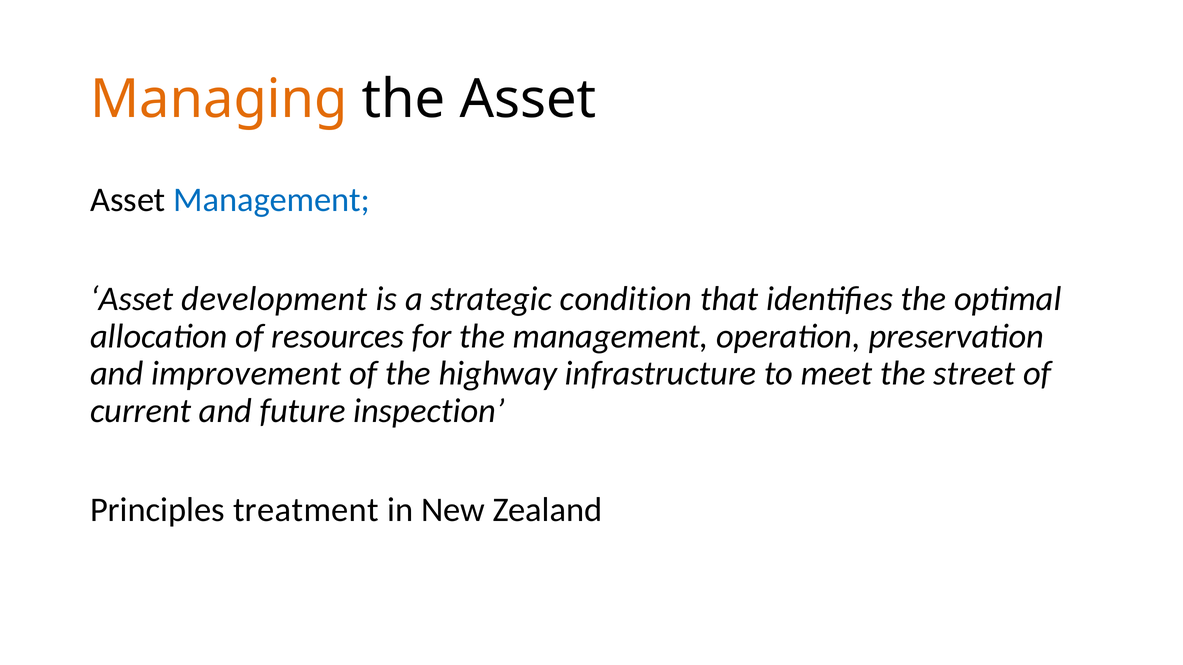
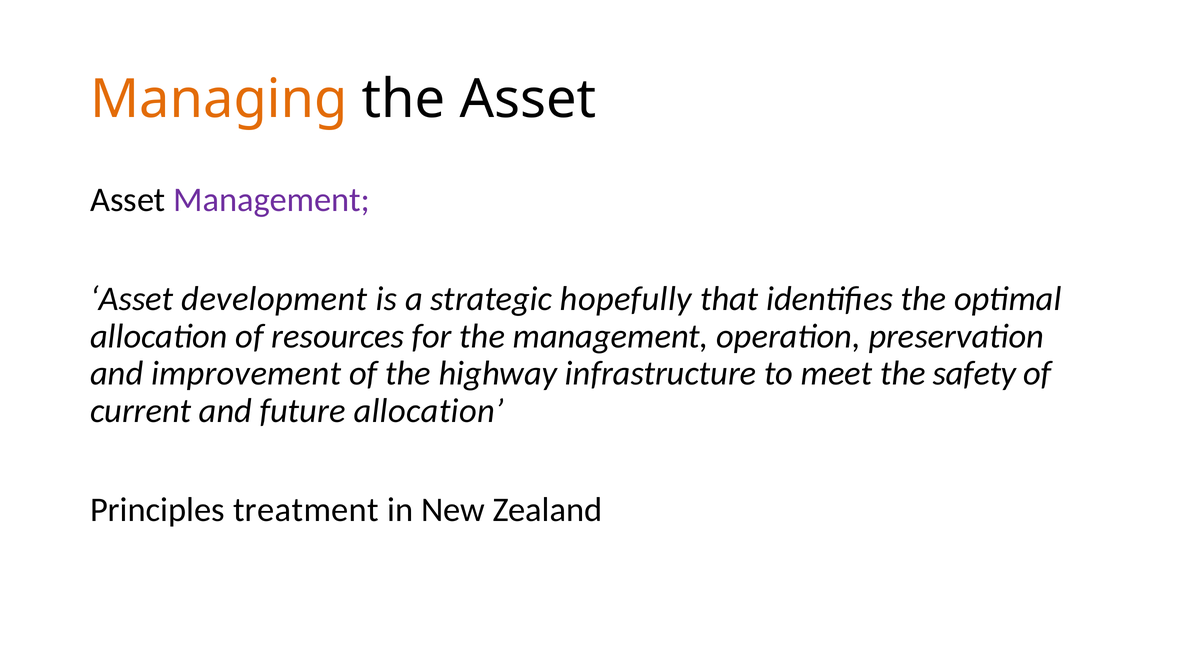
Management colour: blue -> purple (272, 200)
condition: condition -> hopefully (626, 299)
street: street -> safety (975, 374)
future inspection: inspection -> allocation (429, 411)
